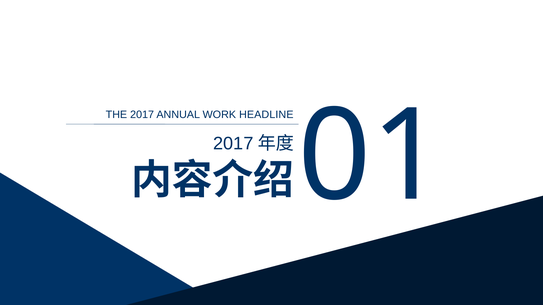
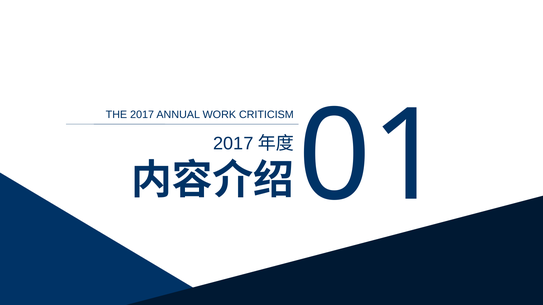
HEADLINE: HEADLINE -> CRITICISM (266, 115)
